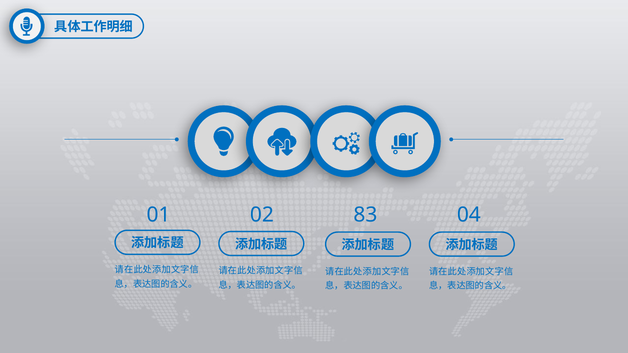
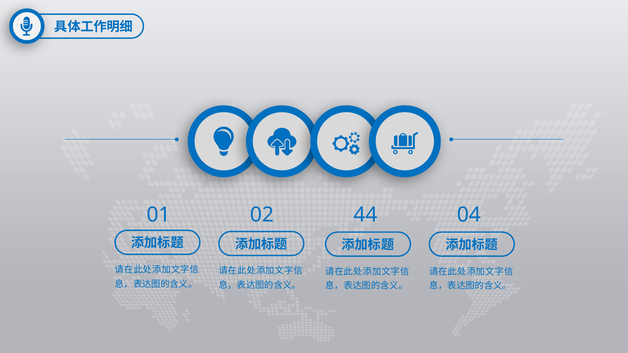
83: 83 -> 44 (365, 215)
